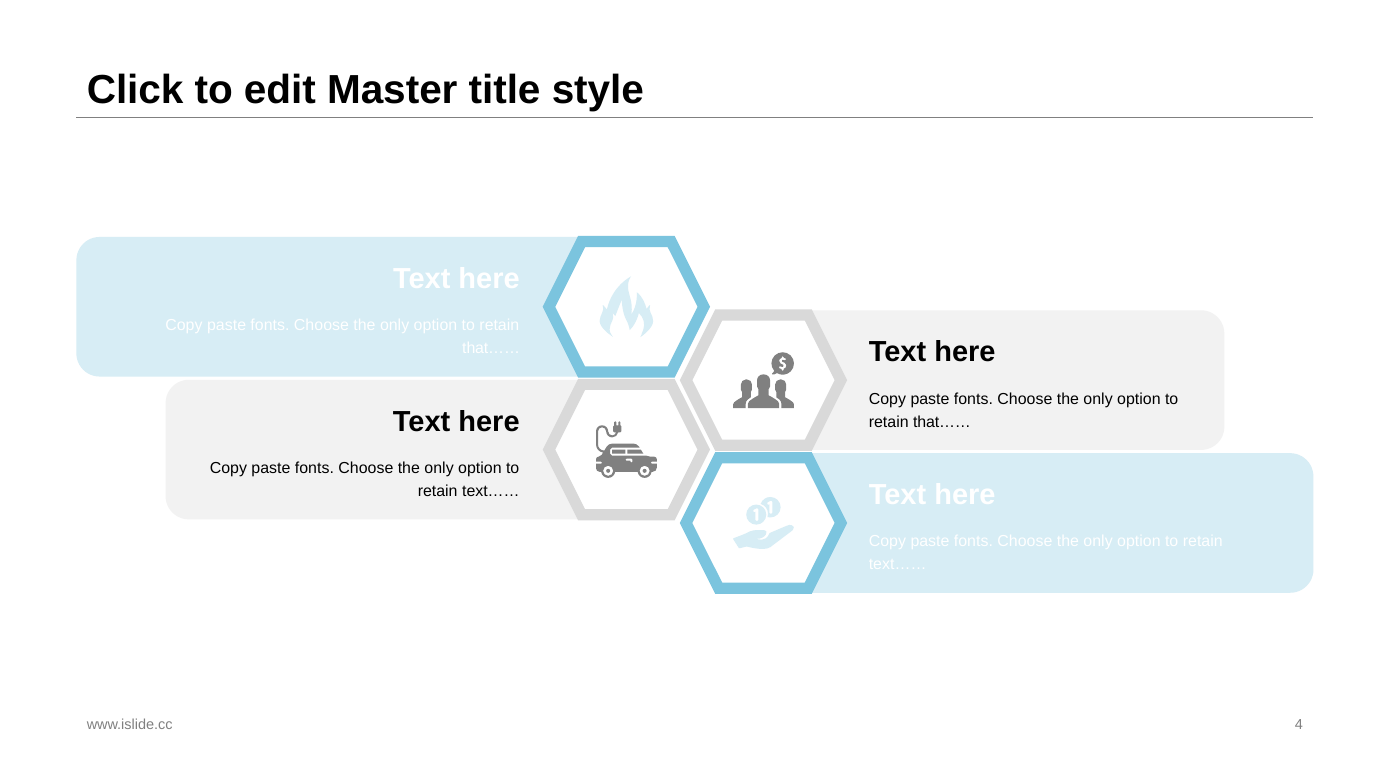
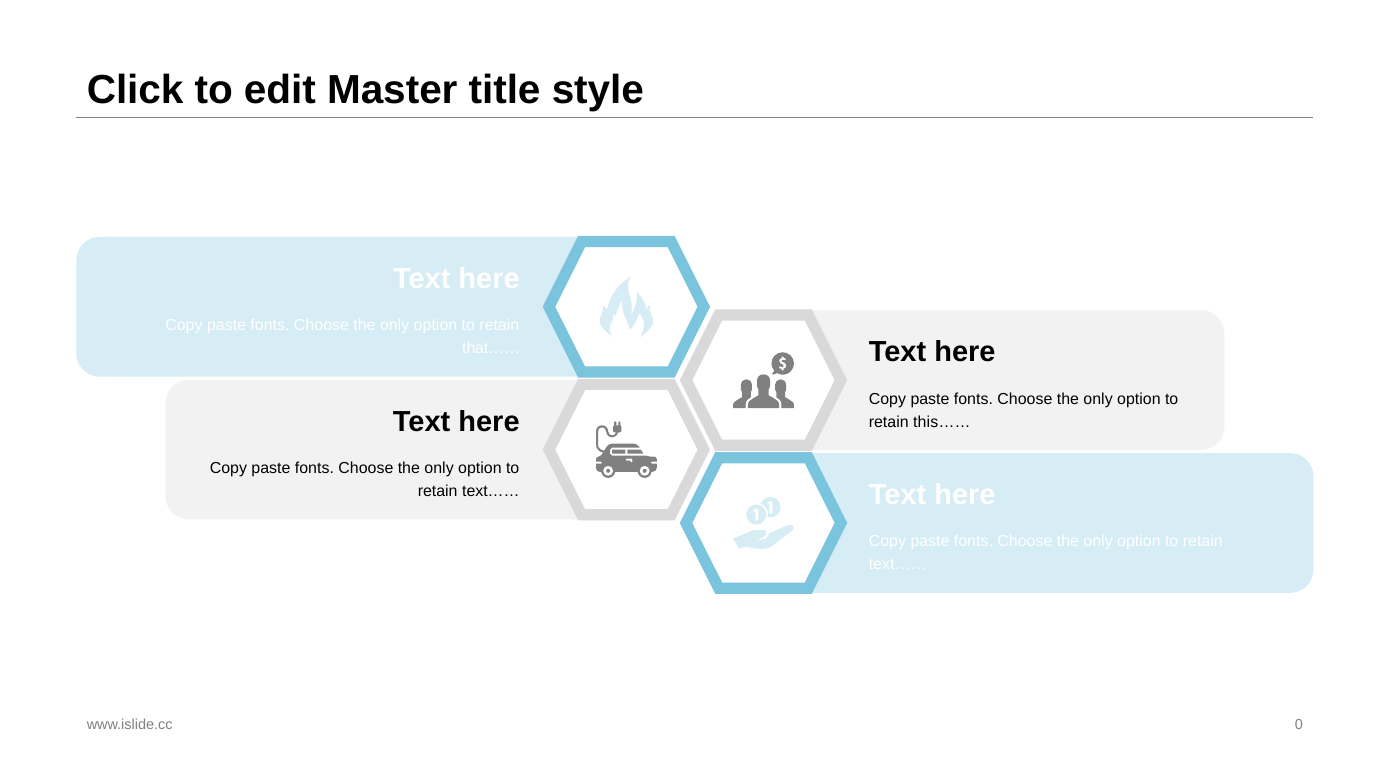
that……: that…… -> this…… (942, 422)
4: 4 -> 0 (1299, 724)
